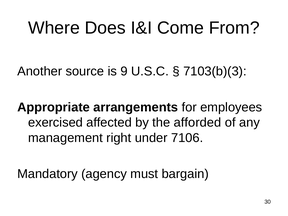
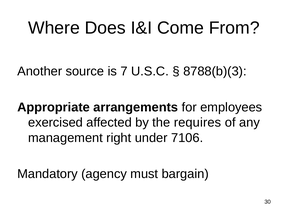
9: 9 -> 7 (124, 71)
7103(b)(3: 7103(b)(3 -> 8788(b)(3 (215, 71)
afforded: afforded -> requires (197, 123)
